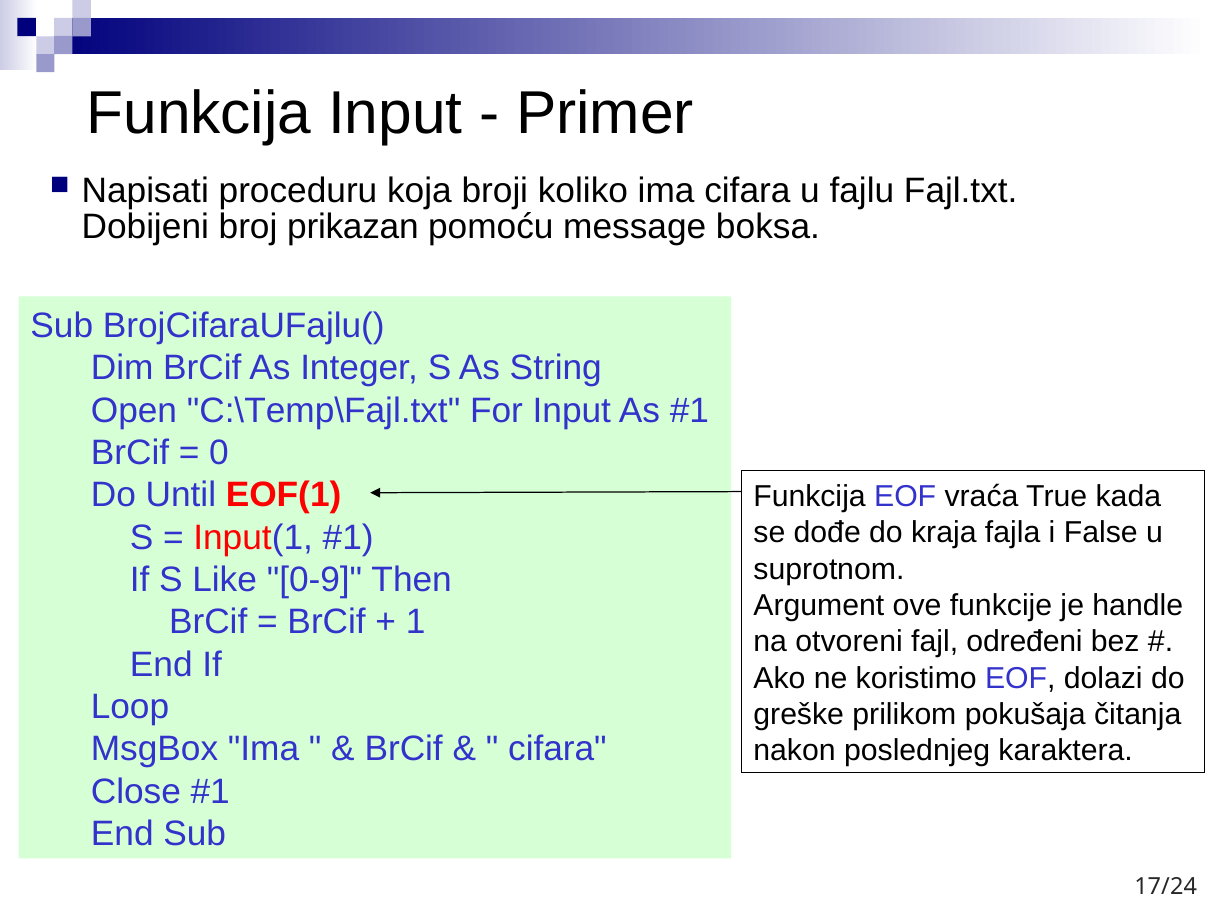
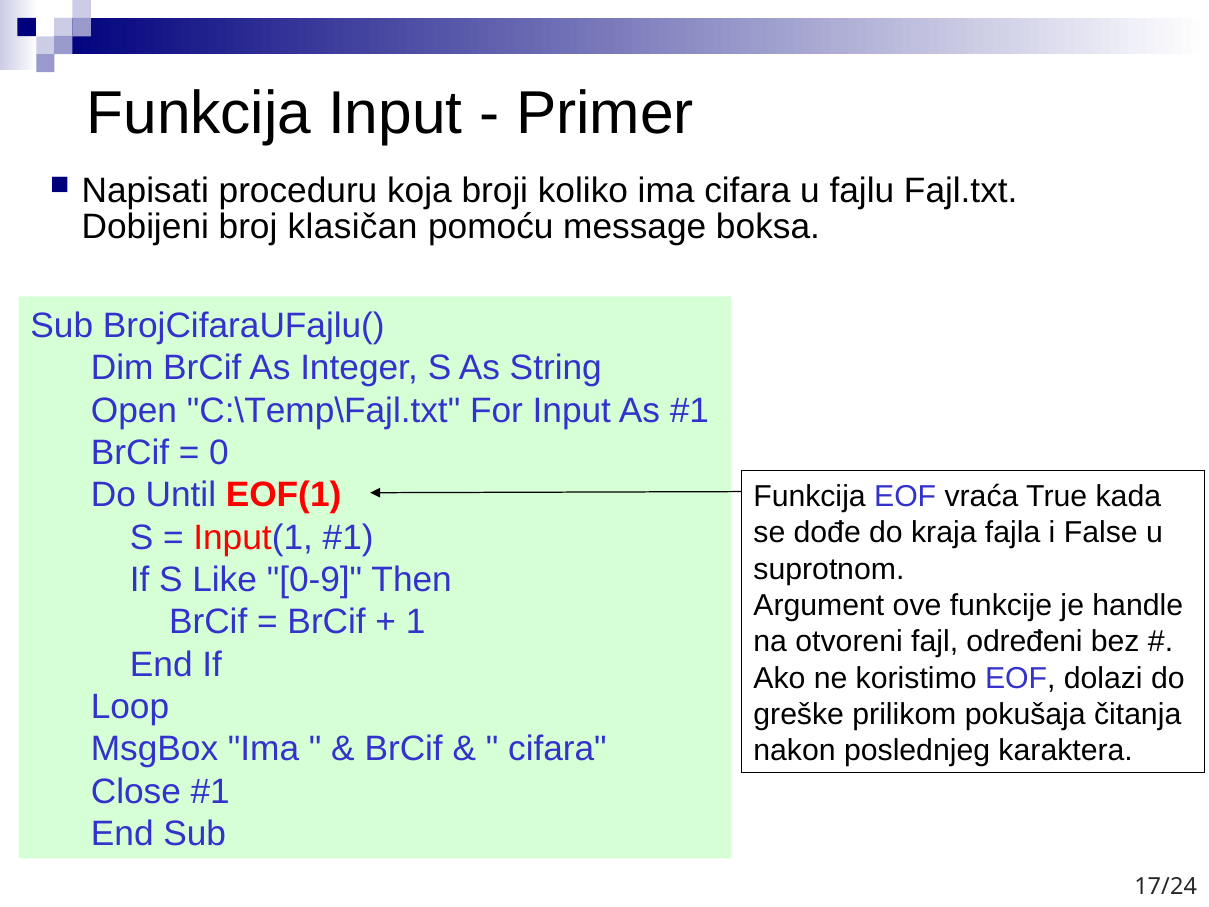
prikazan: prikazan -> klasičan (353, 227)
